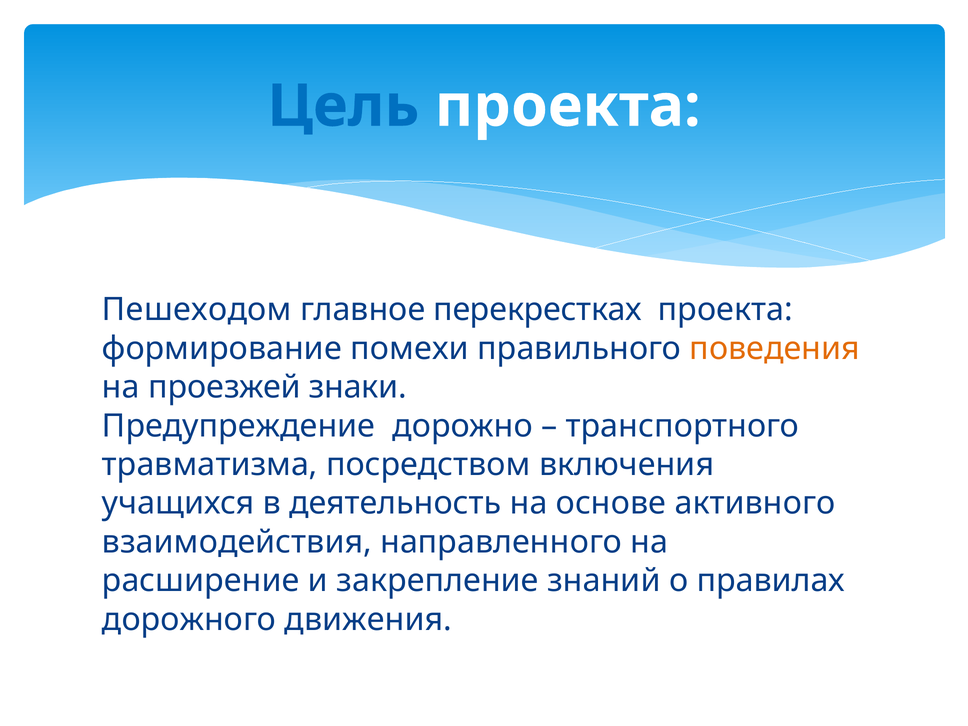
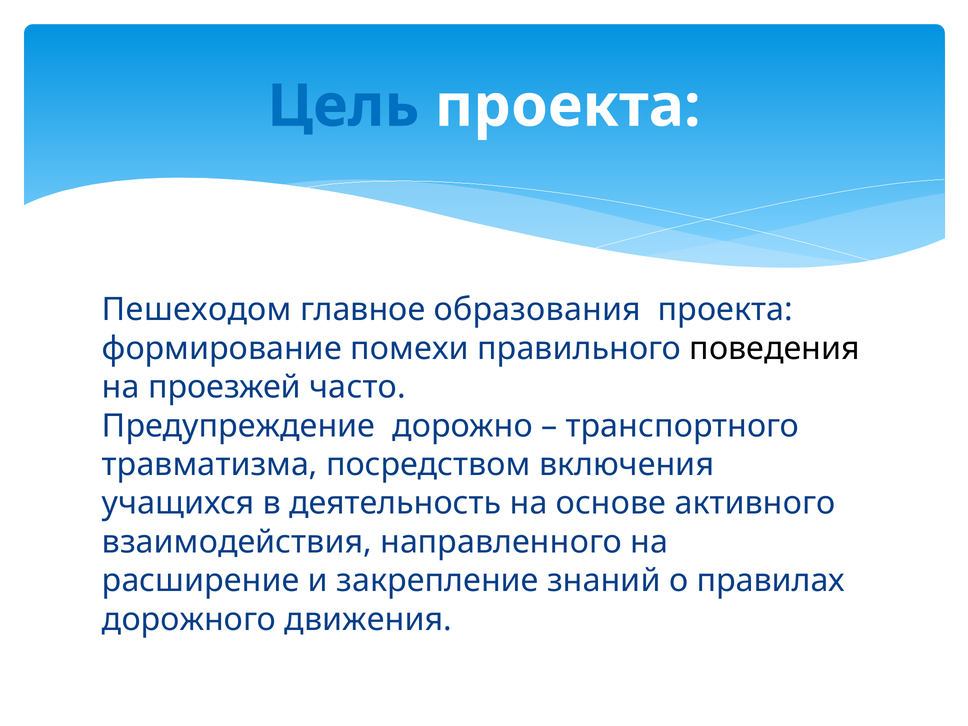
перeкрестках: перeкрестках -> образования (537, 310)
поведения colour: orange -> black (775, 348)
знaки: знaки -> часто (357, 387)
